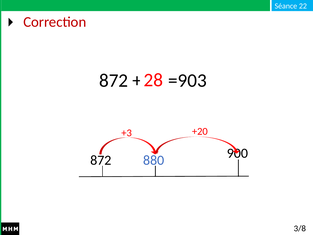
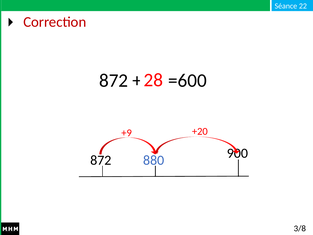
=903: =903 -> =600 (187, 80)
+3: +3 -> +9 (127, 133)
